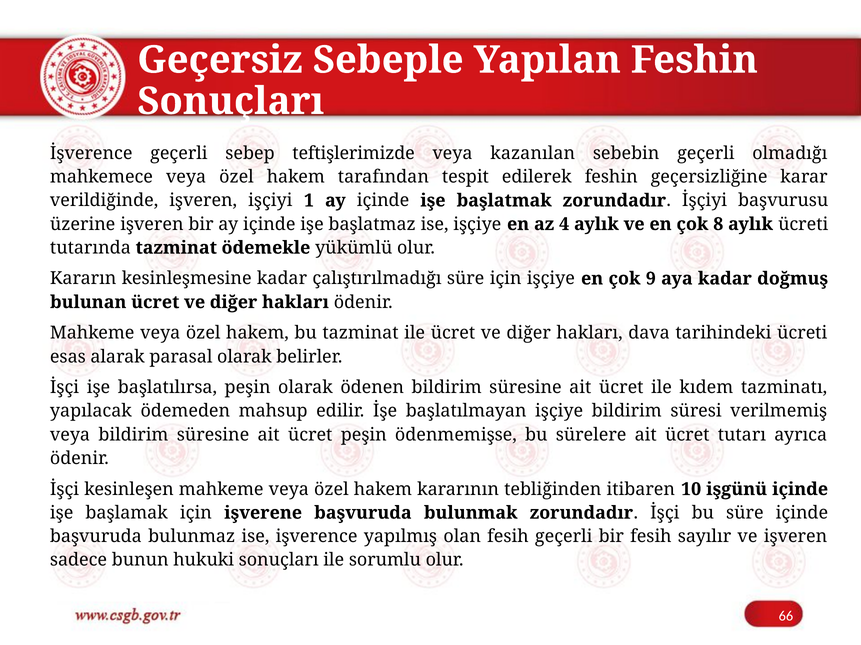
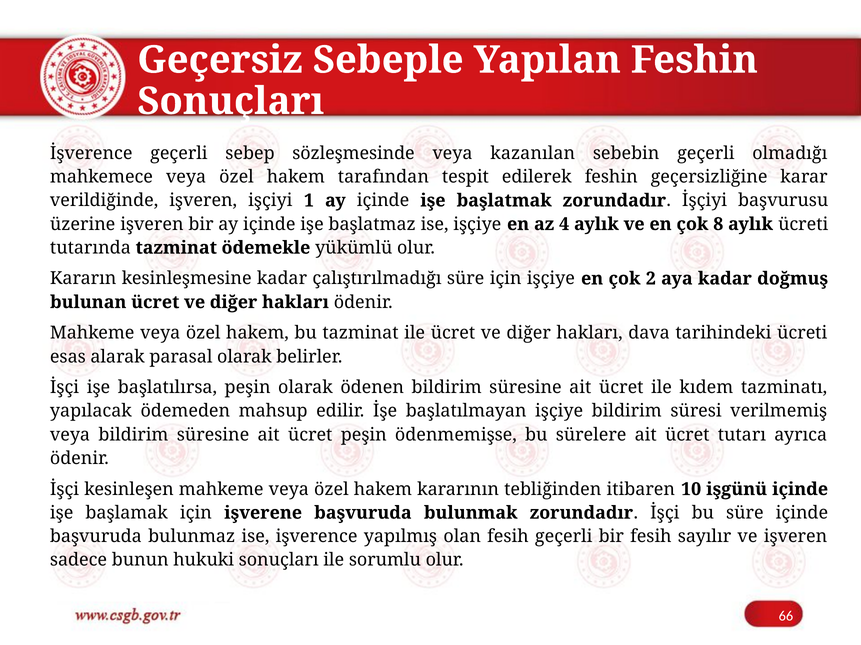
teftişlerimizde: teftişlerimizde -> sözleşmesinde (354, 153)
9: 9 -> 2 (651, 279)
